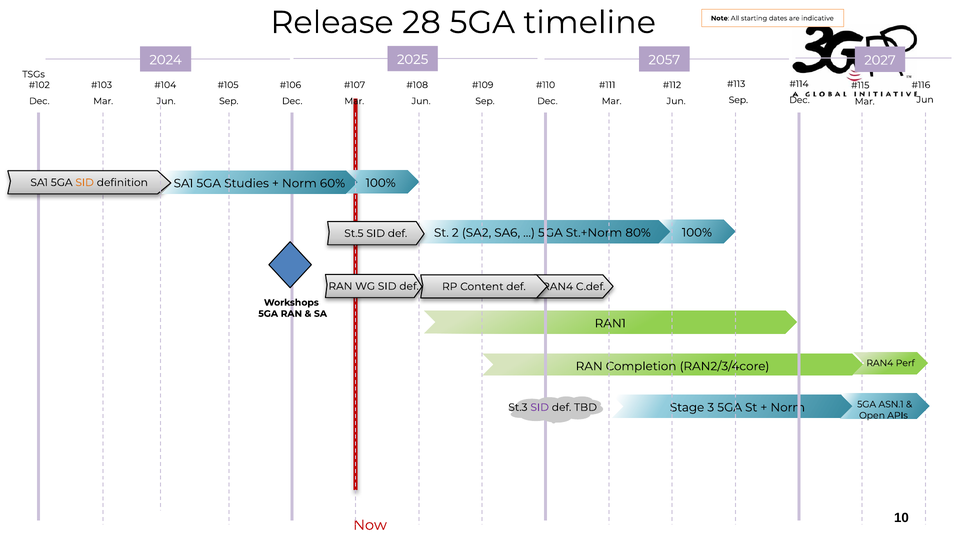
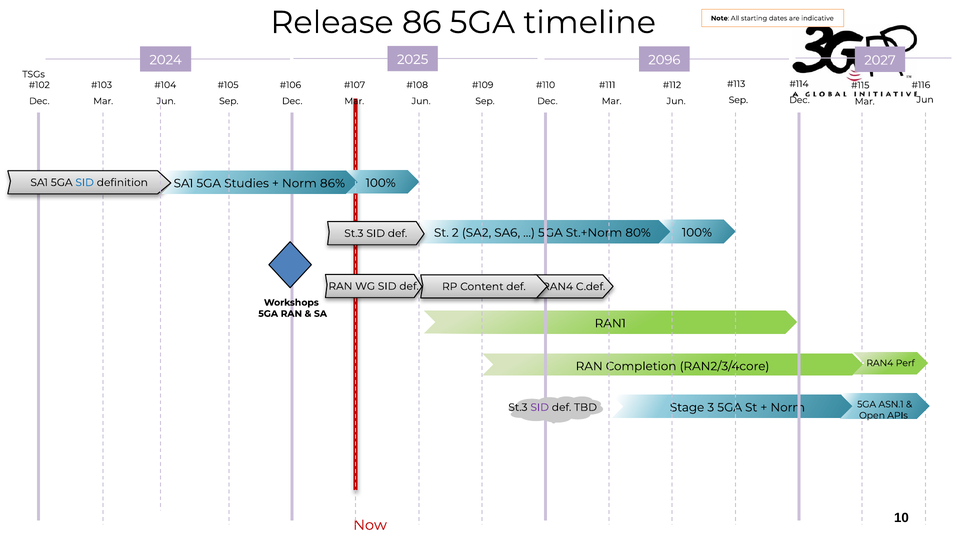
28: 28 -> 86 (422, 23)
2057: 2057 -> 2096 (664, 60)
SID colour: orange -> blue (85, 183)
60%: 60% -> 86% (332, 183)
St.5: St.5 -> St.3 (354, 234)
